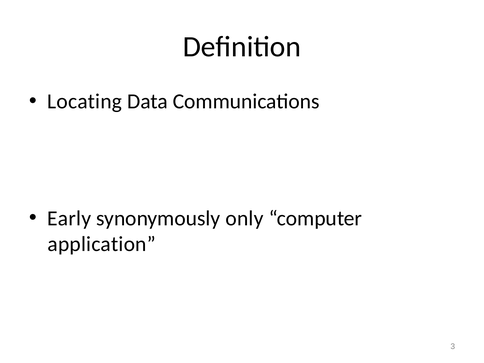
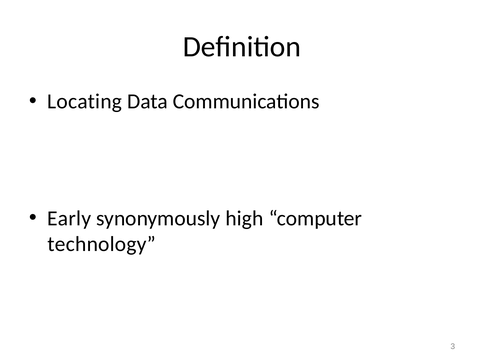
only: only -> high (244, 218)
application: application -> technology (102, 244)
